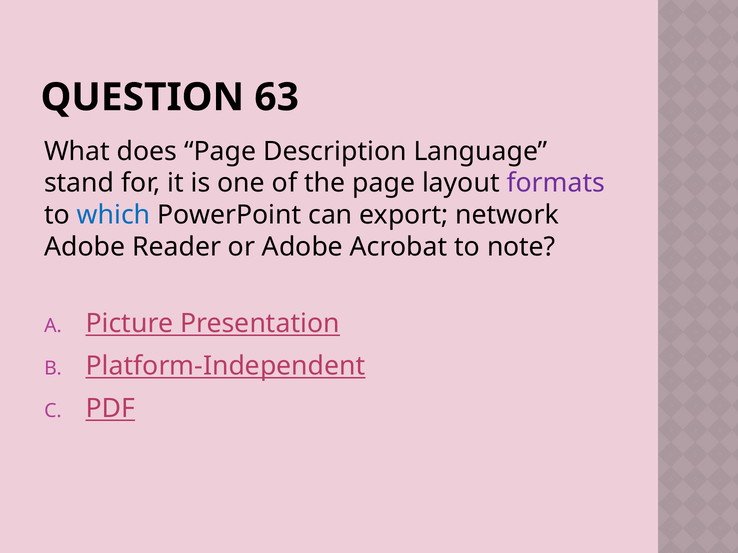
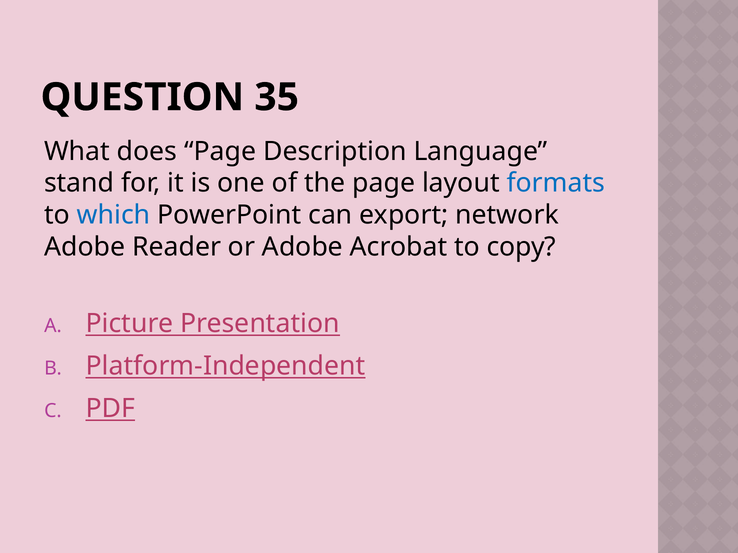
63: 63 -> 35 (277, 97)
formats colour: purple -> blue (556, 183)
note: note -> copy (521, 247)
